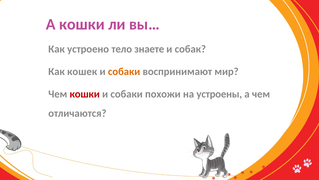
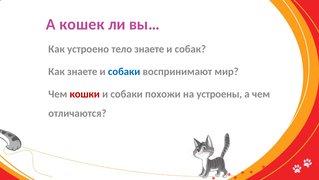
А кошки: кошки -> кошек (82, 24)
Как кошек: кошек -> знаете (82, 71)
собаки colour: orange -> blue (124, 71)
